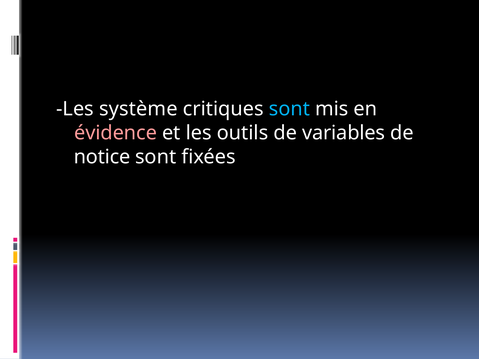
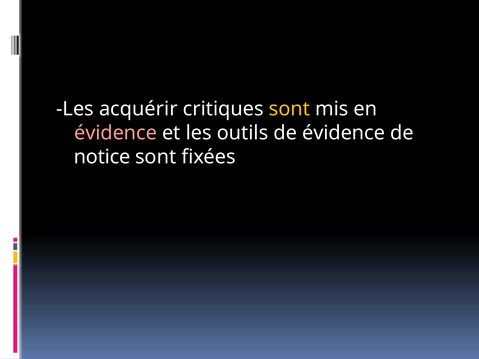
système: système -> acquérir (138, 109)
sont colour: light blue -> yellow (289, 109)
de variables: variables -> évidence (344, 133)
